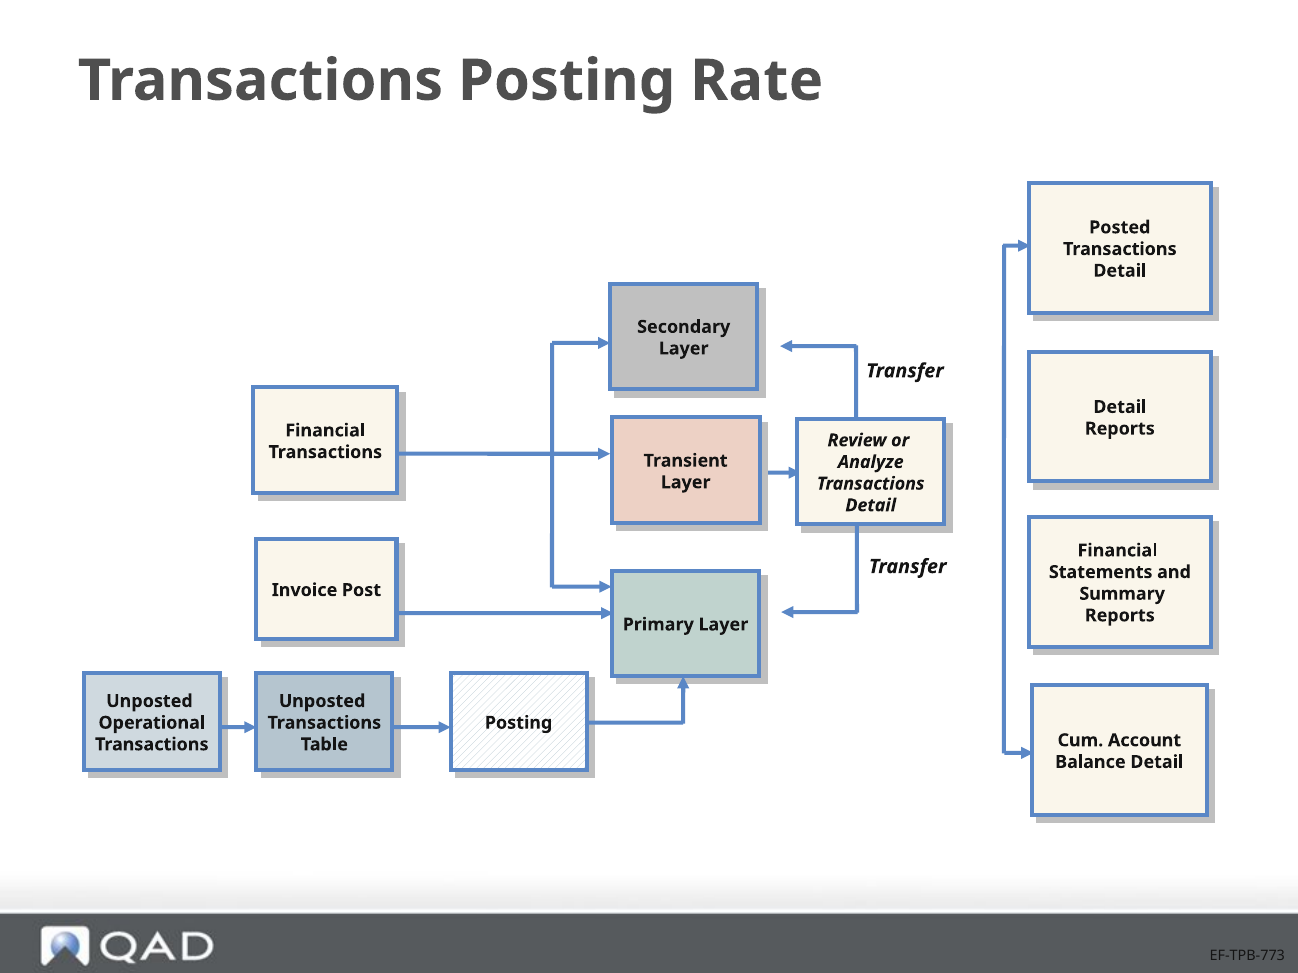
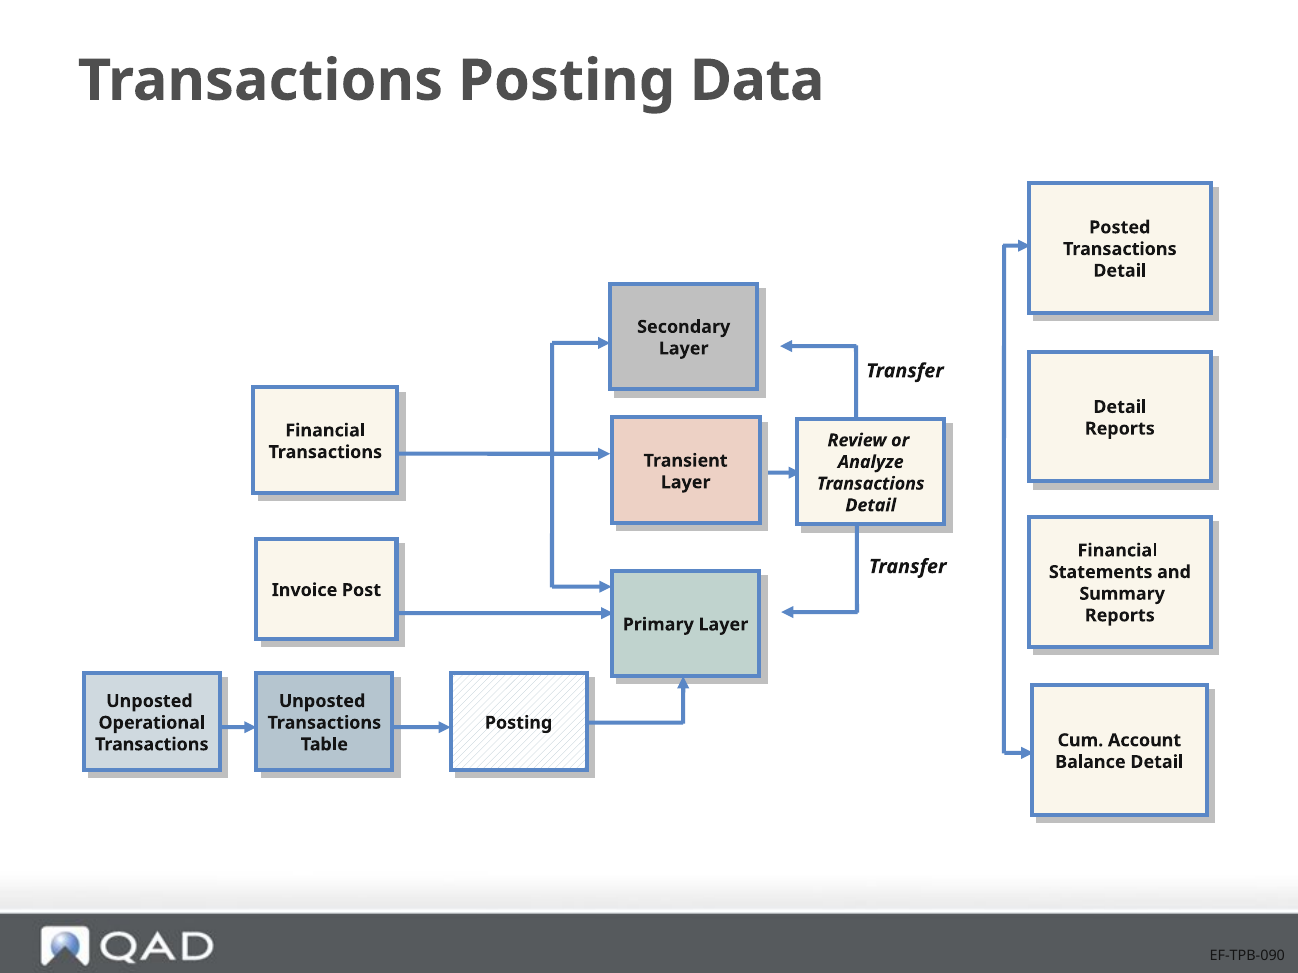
Rate: Rate -> Data (757, 81)
EF-TPB-773: EF-TPB-773 -> EF-TPB-090 (1247, 957)
